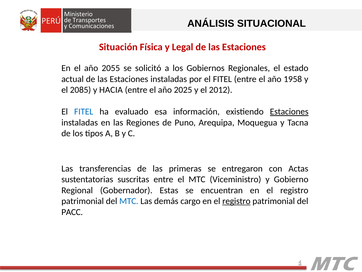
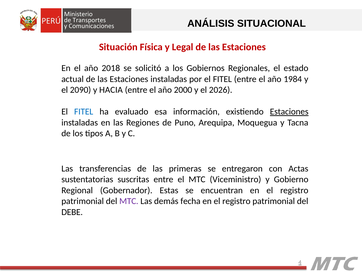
2055: 2055 -> 2018 (111, 68)
1958: 1958 -> 1984 (293, 79)
2085: 2085 -> 2090 (81, 90)
2025: 2025 -> 2000 (183, 90)
2012: 2012 -> 2026 (221, 90)
MTC colour: blue -> purple (129, 201)
cargo: cargo -> fecha (190, 201)
registro underline: present -> none (236, 201)
PACC: PACC -> DEBE (72, 212)
